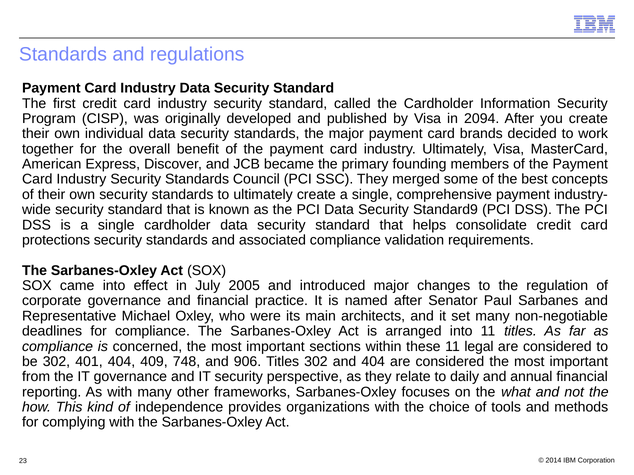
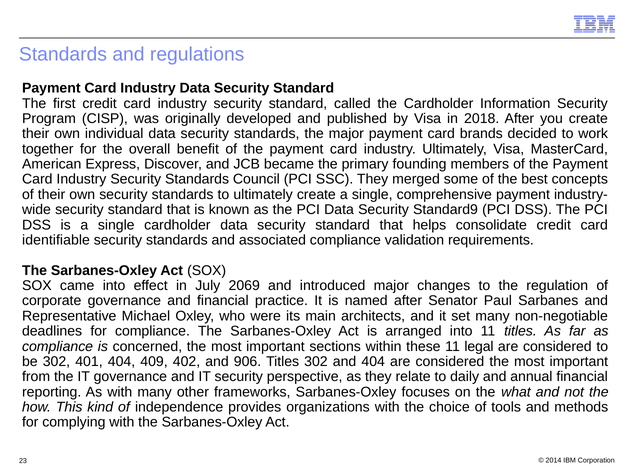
2094: 2094 -> 2018 (482, 119)
protections: protections -> identifiable (56, 240)
2005: 2005 -> 2069 (244, 286)
748: 748 -> 402 (187, 362)
